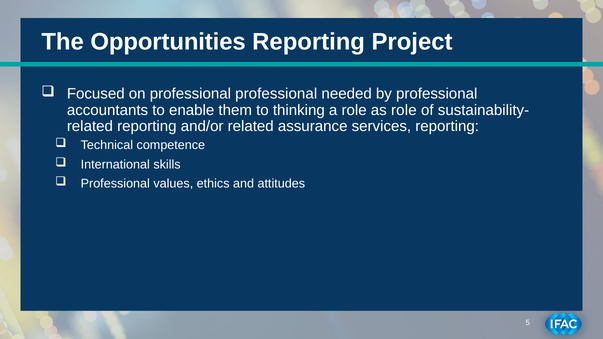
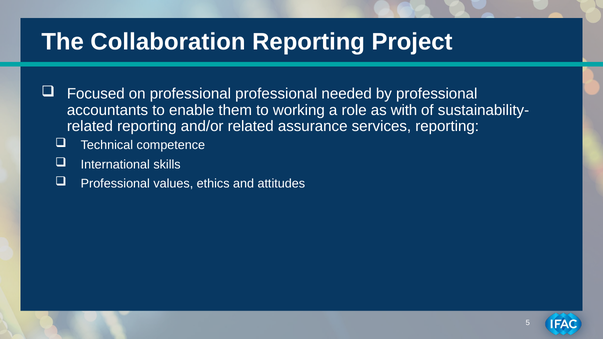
Opportunities: Opportunities -> Collaboration (168, 42)
thinking: thinking -> working (299, 110)
as role: role -> with (404, 110)
